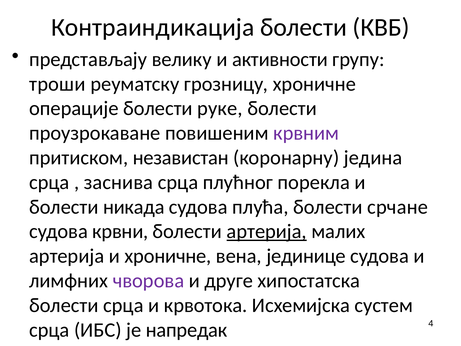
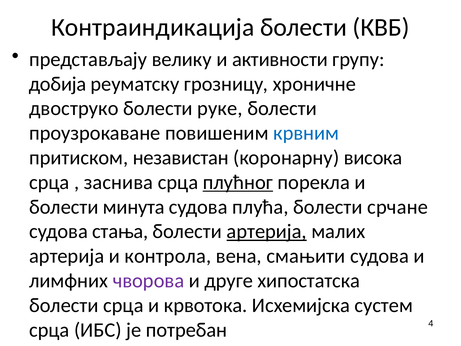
троши: троши -> добија (58, 84)
операције: операције -> двоструко (74, 108)
крвним colour: purple -> blue (306, 133)
једина: једина -> висока (373, 158)
плућног underline: none -> present (238, 182)
никада: никада -> минута (134, 207)
крвни: крвни -> стања (120, 231)
и хроничне: хроничне -> контрола (168, 256)
јединице: јединице -> смањити (306, 256)
напредак: напредак -> потребан (187, 330)
